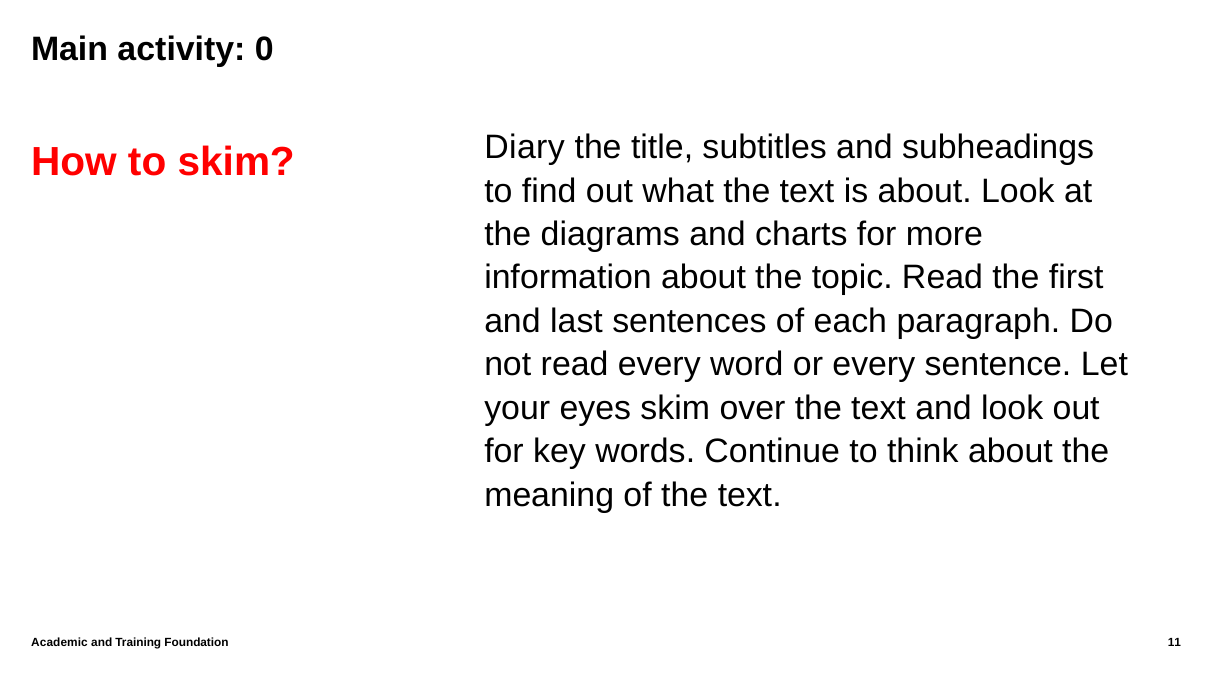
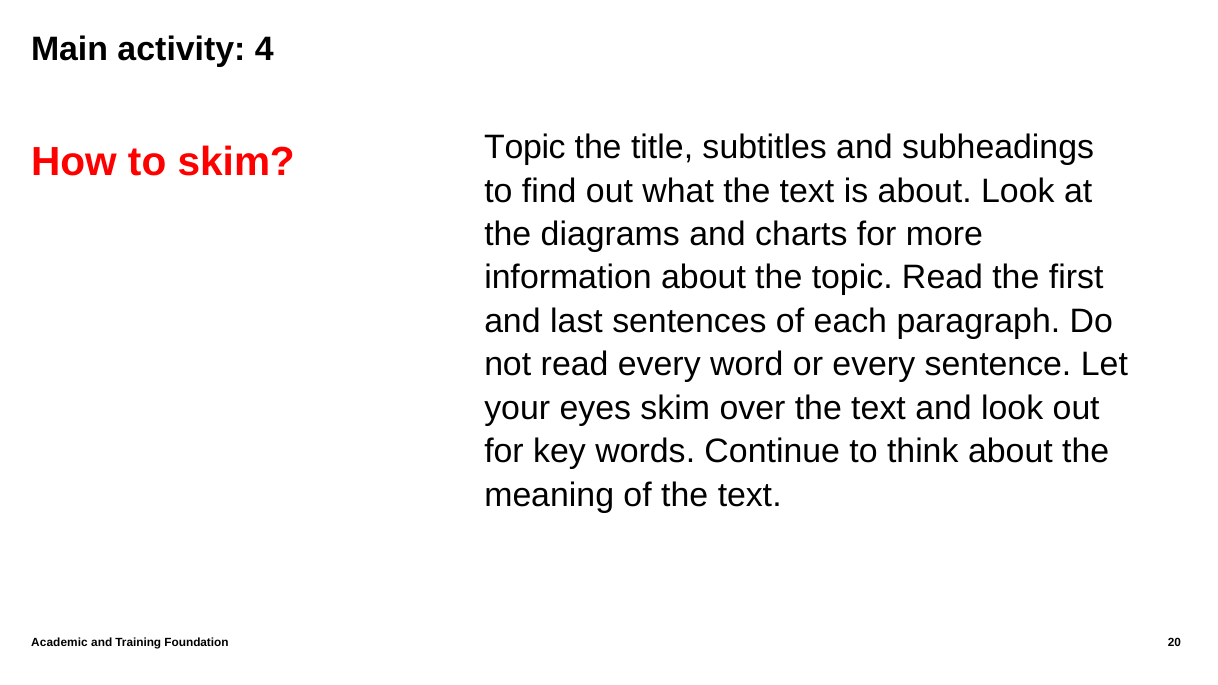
0: 0 -> 4 (264, 49)
skim Diary: Diary -> Topic (525, 147)
11: 11 -> 20 (1174, 643)
